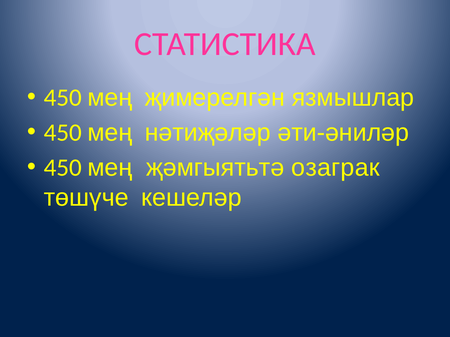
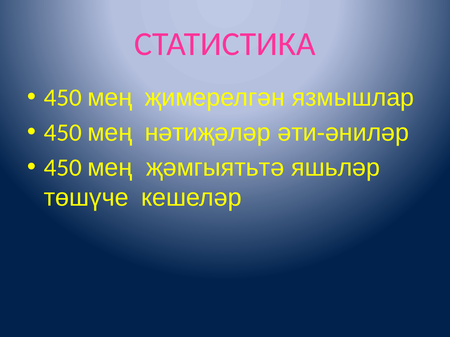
озаграк: озаграк -> яшьләр (336, 168)
